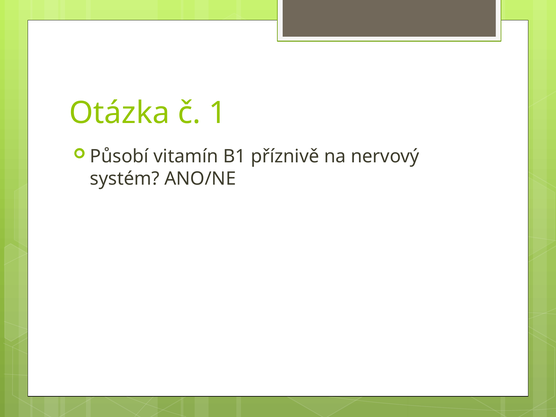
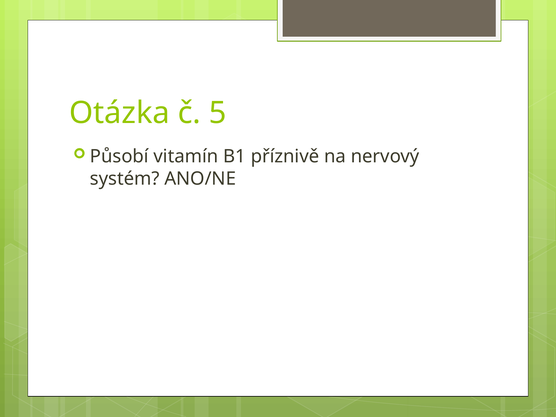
1: 1 -> 5 (218, 113)
